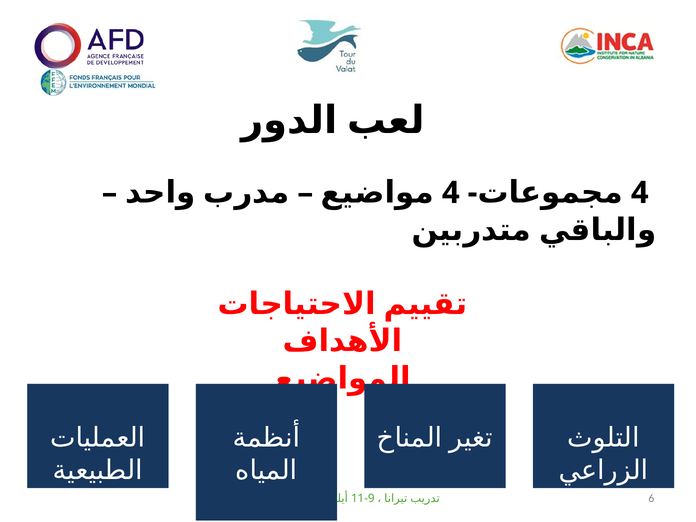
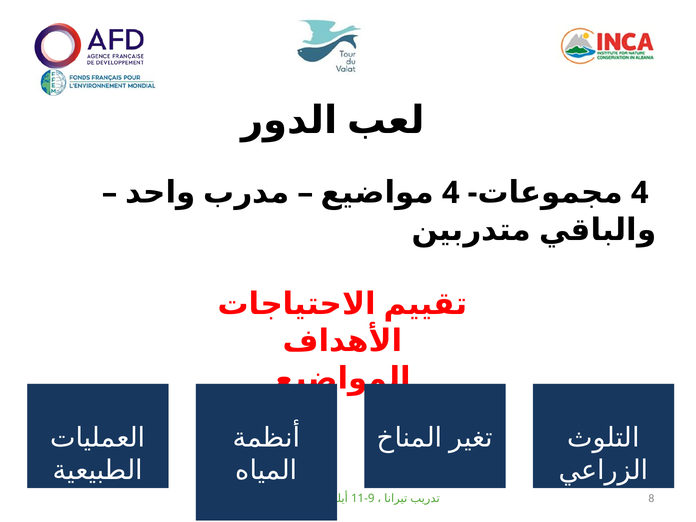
6: 6 -> 8 (651, 498)
